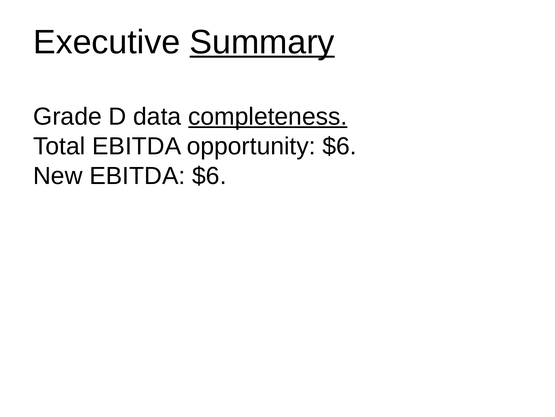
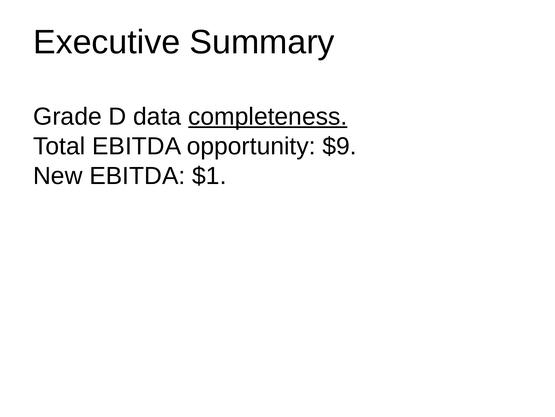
Summary underline: present -> none (262, 42)
opportunity $6: $6 -> $9 (340, 146)
EBITDA $6: $6 -> $1 (209, 176)
